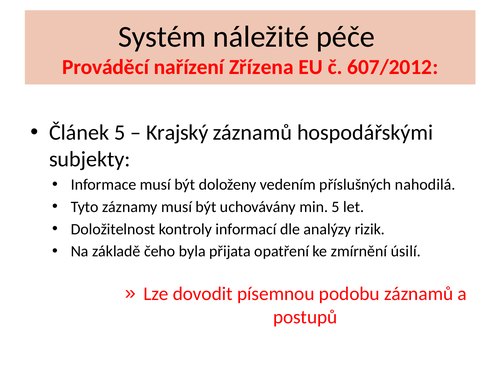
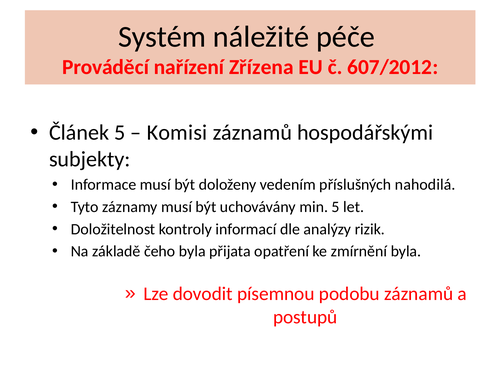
Krajský: Krajský -> Komisi (177, 133)
zmírnění úsilí: úsilí -> byla (406, 252)
